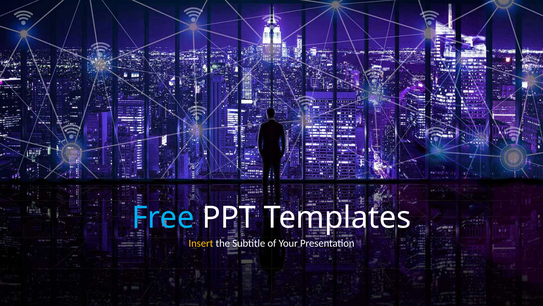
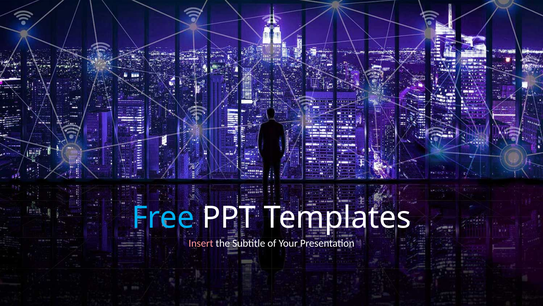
Insert colour: yellow -> pink (201, 243)
